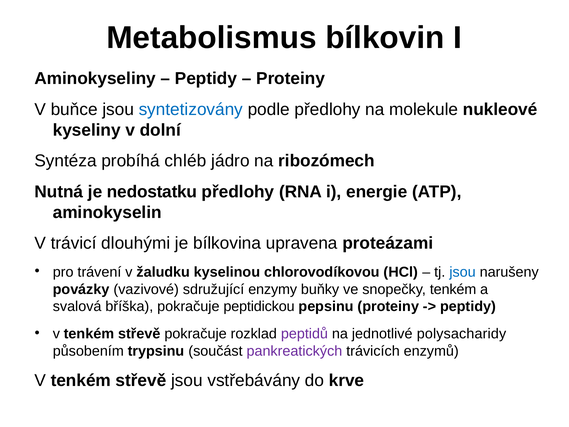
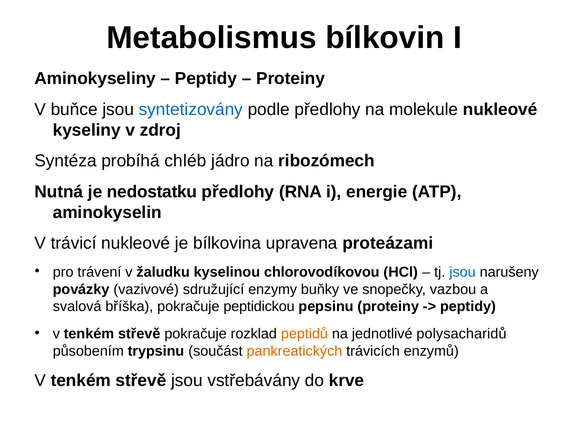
dolní: dolní -> zdroj (160, 130)
trávicí dlouhými: dlouhými -> nukleové (136, 243)
snopečky tenkém: tenkém -> vazbou (453, 289)
peptidů colour: purple -> orange (304, 334)
polysacharidy: polysacharidy -> polysacharidů (461, 334)
pankreatických colour: purple -> orange (294, 351)
